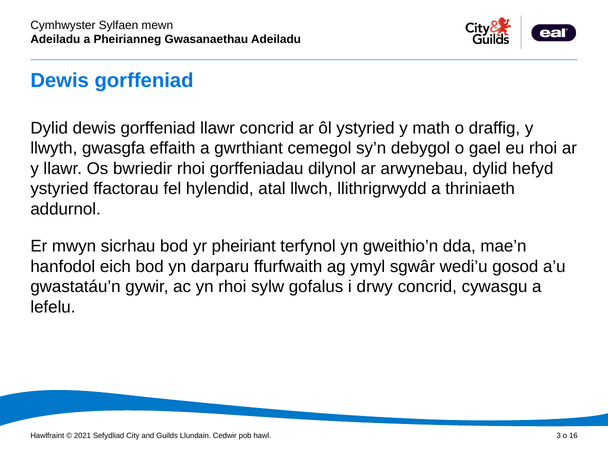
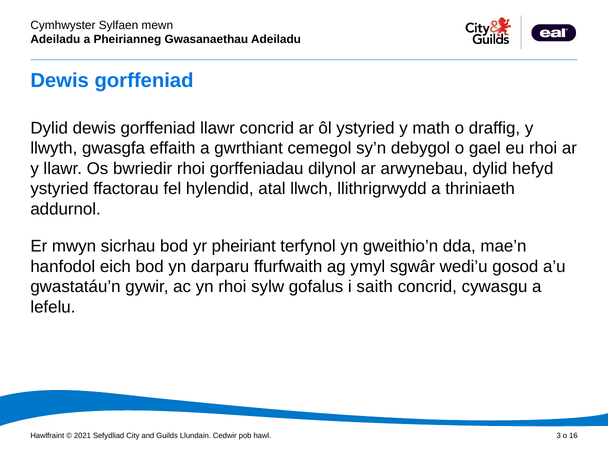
drwy: drwy -> saith (375, 287)
